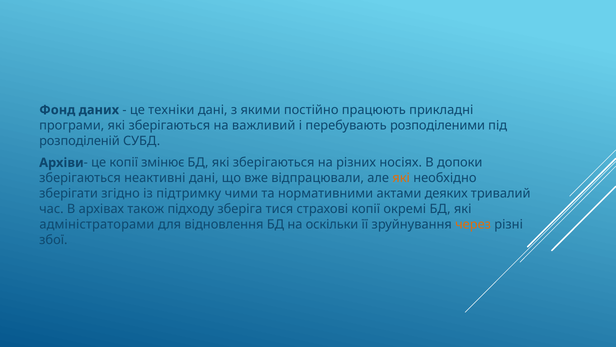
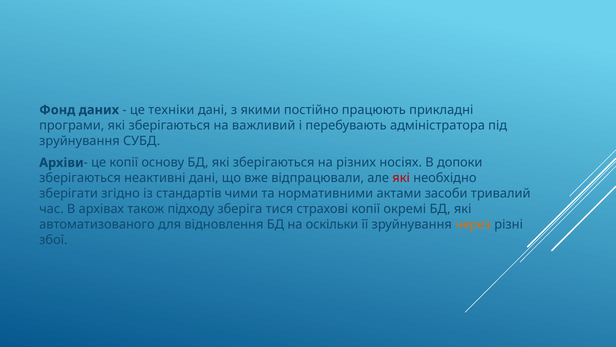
розподіленими: розподіленими -> адміністратора (437, 125)
розподіленій: розподіленій -> зруйнування (79, 141)
змінює: змінює -> основу (163, 162)
які colour: orange -> red (401, 178)
підтримку: підтримку -> стандартів (189, 193)
деяких: деяких -> засоби (446, 193)
адміністраторами: адміністраторами -> автоматизованого (97, 224)
